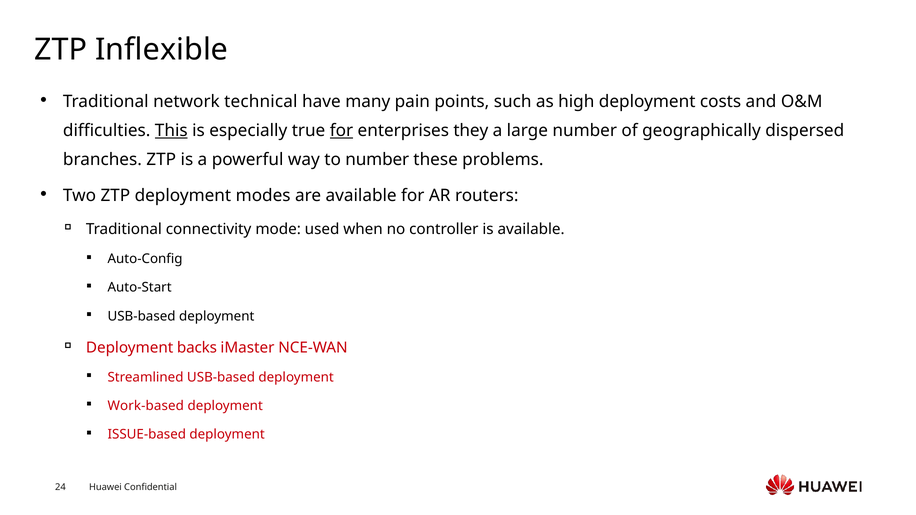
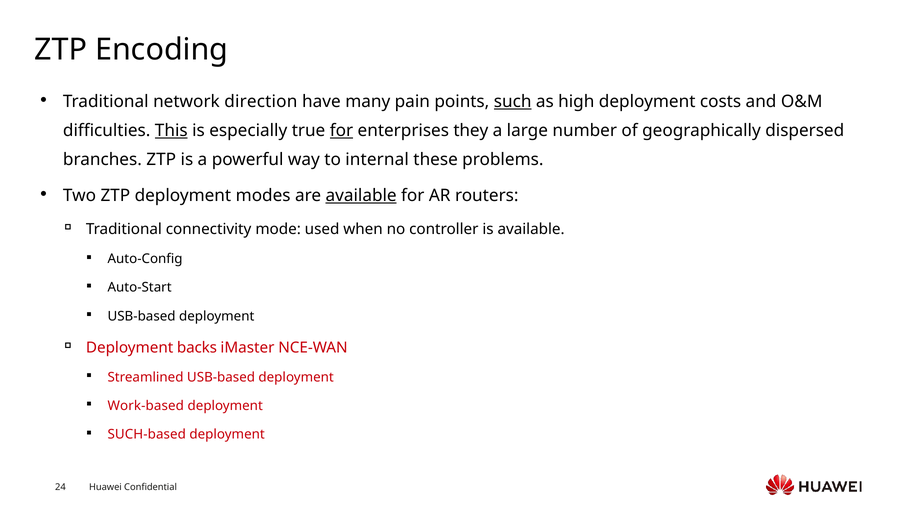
Inflexible: Inflexible -> Encoding (162, 50)
technical: technical -> direction (261, 102)
such underline: none -> present (513, 102)
to number: number -> internal (377, 159)
available underline: none -> present (361, 196)
ISSUE-based: ISSUE-based -> SUCH-based (147, 435)
